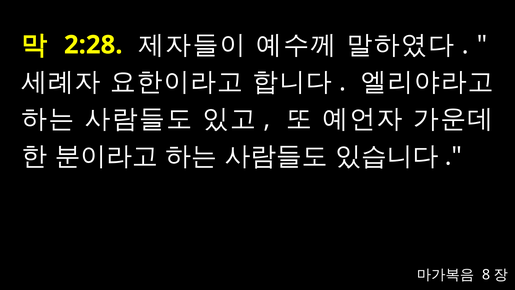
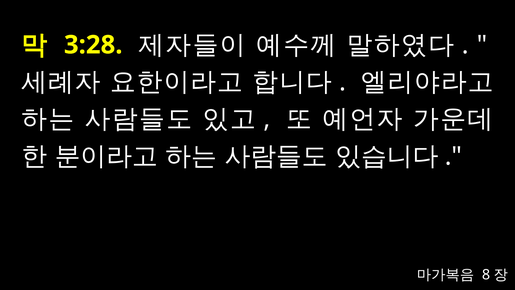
2:28: 2:28 -> 3:28 (93, 45)
